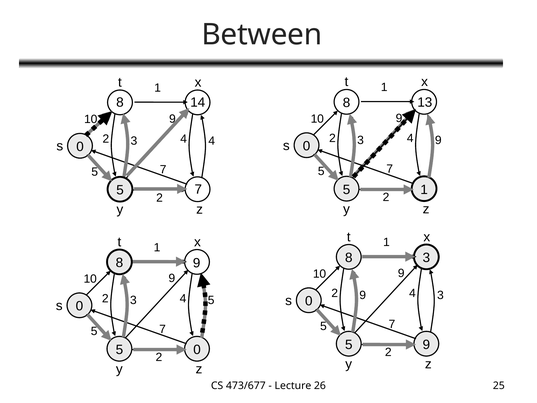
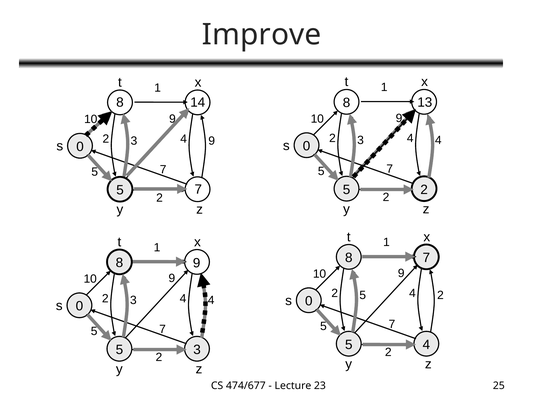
Between: Between -> Improve (262, 35)
9: 9 -> 4 (438, 140)
4: 4 -> 9 (212, 141)
1: 1 -> 2 (424, 189)
8 3: 3 -> 7 (426, 258)
2 9: 9 -> 5 (363, 295)
4 3: 3 -> 2 (440, 295)
5: 5 -> 4 (211, 300)
9: 9 -> 4 (426, 344)
5 0: 0 -> 3 (197, 349)
473/677: 473/677 -> 474/677 (246, 385)
26: 26 -> 23 (320, 385)
